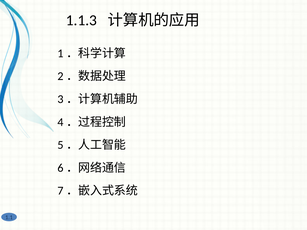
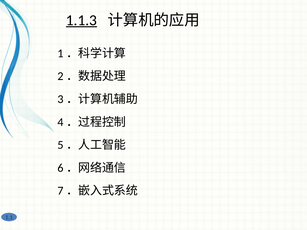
1.1.3 underline: none -> present (81, 20)
